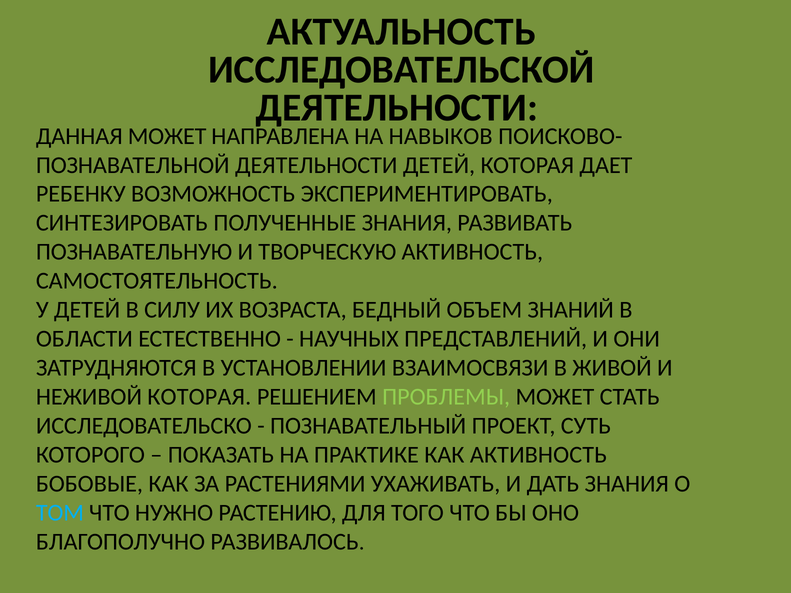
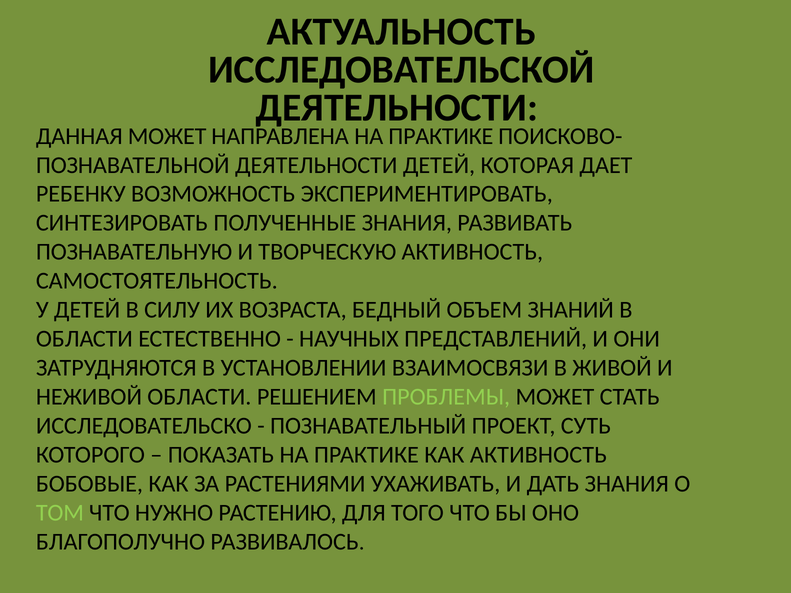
НАПРАВЛЕНА НА НАВЫКОВ: НАВЫКОВ -> ПРАКТИКЕ (441, 136)
НЕЖИВОЙ КОТОРАЯ: КОТОРАЯ -> ОБЛАСТИ (199, 397)
ТОМ colour: light blue -> light green (60, 513)
